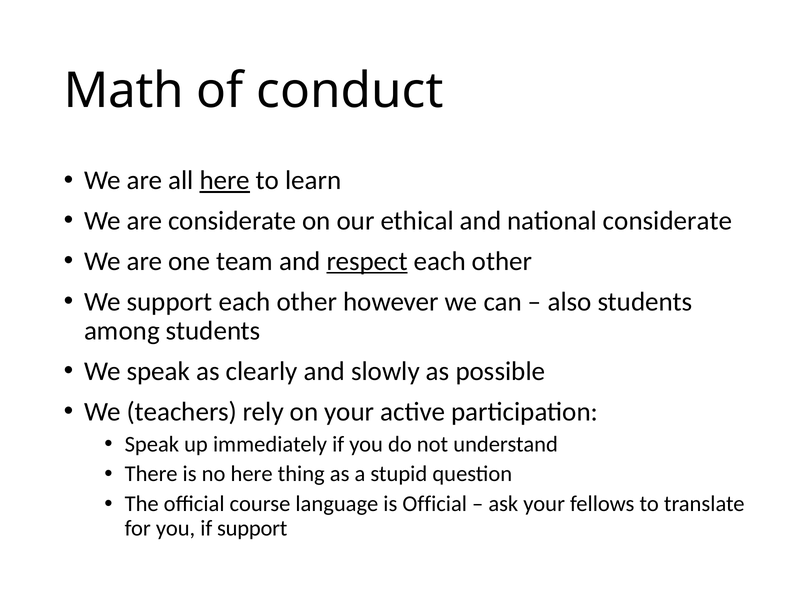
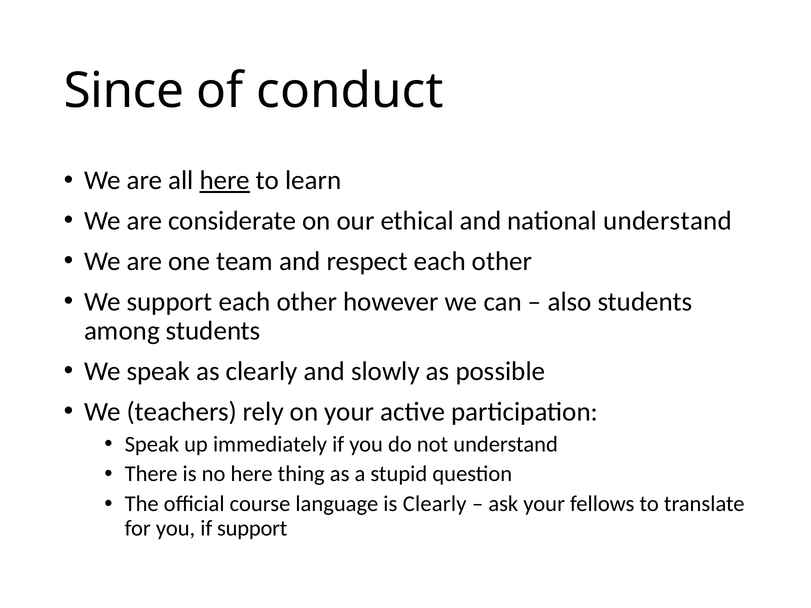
Math: Math -> Since (124, 91)
national considerate: considerate -> understand (668, 221)
respect underline: present -> none (367, 261)
is Official: Official -> Clearly (435, 504)
